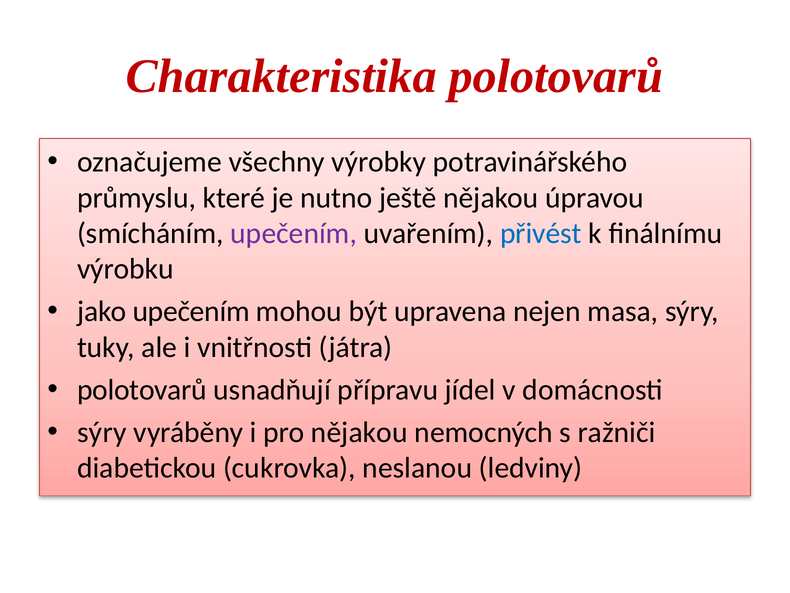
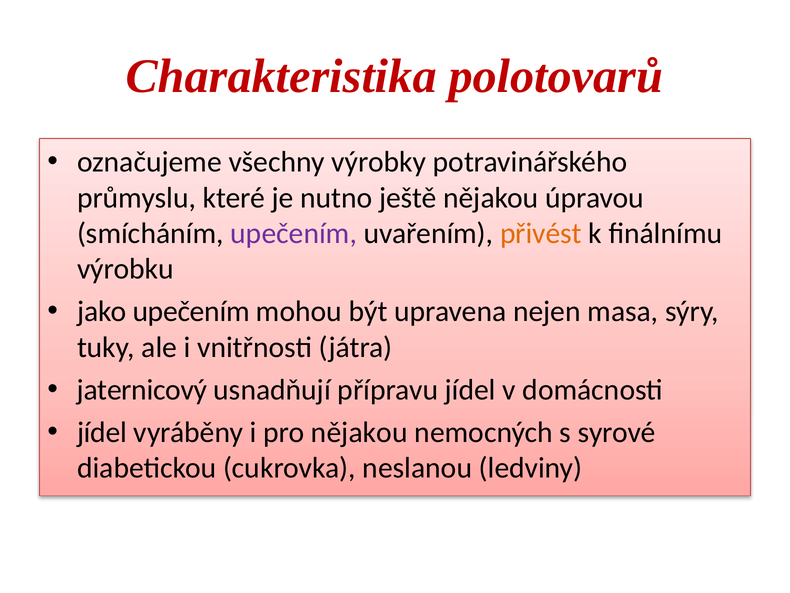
přivést colour: blue -> orange (541, 233)
polotovarů: polotovarů -> jaternicový (142, 390)
sýry: sýry -> jídel (102, 432)
ražniči: ražniči -> syrové (617, 432)
